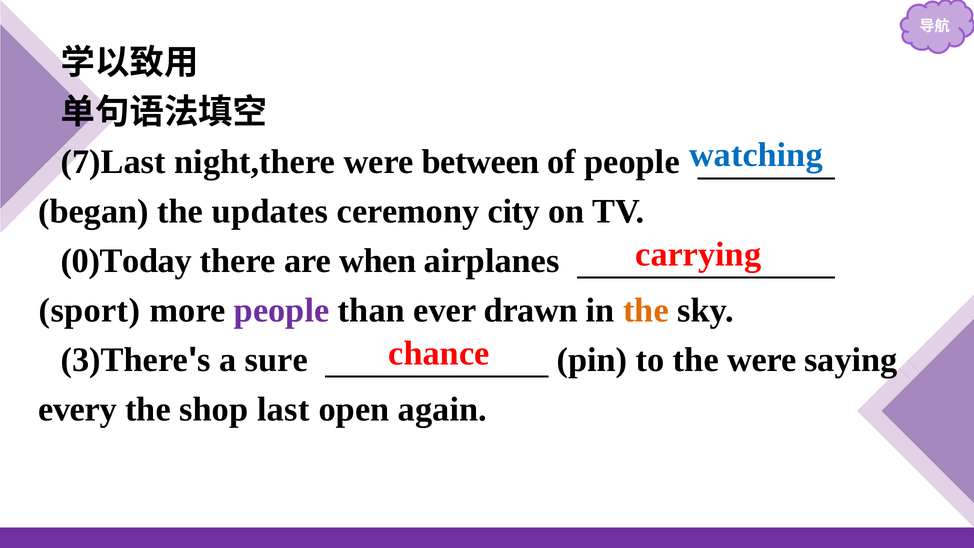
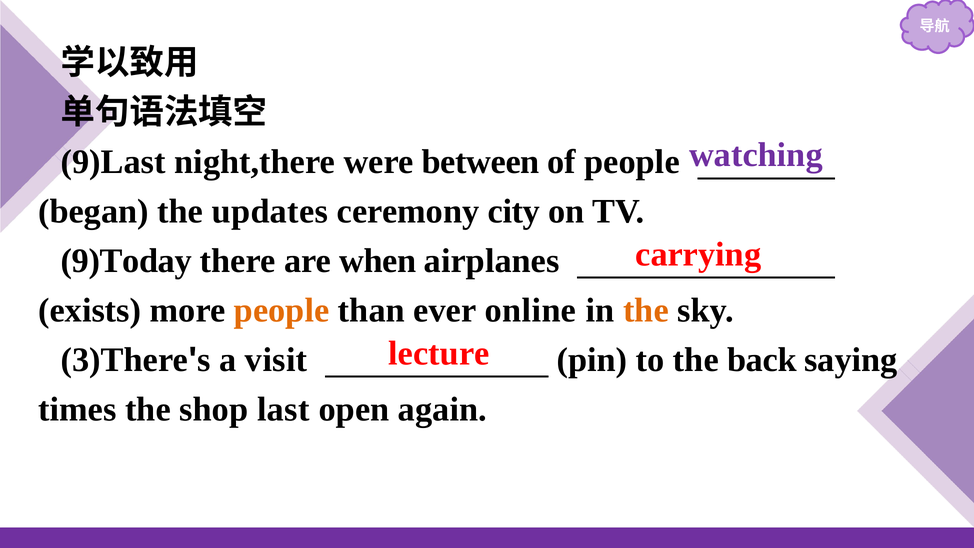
watching colour: blue -> purple (756, 155)
7)Last: 7)Last -> 9)Last (113, 162)
0)Today: 0)Today -> 9)Today (126, 261)
sport: sport -> exists (90, 310)
people colour: purple -> orange (282, 310)
drawn: drawn -> online (531, 310)
chance: chance -> lecture (439, 353)
sure: sure -> visit (276, 360)
the were: were -> back (762, 360)
every: every -> times (77, 409)
